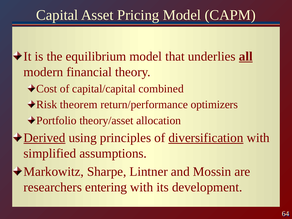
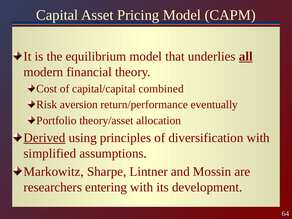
theorem: theorem -> aversion (79, 105)
optimizers: optimizers -> eventually (214, 105)
diversification underline: present -> none (206, 138)
